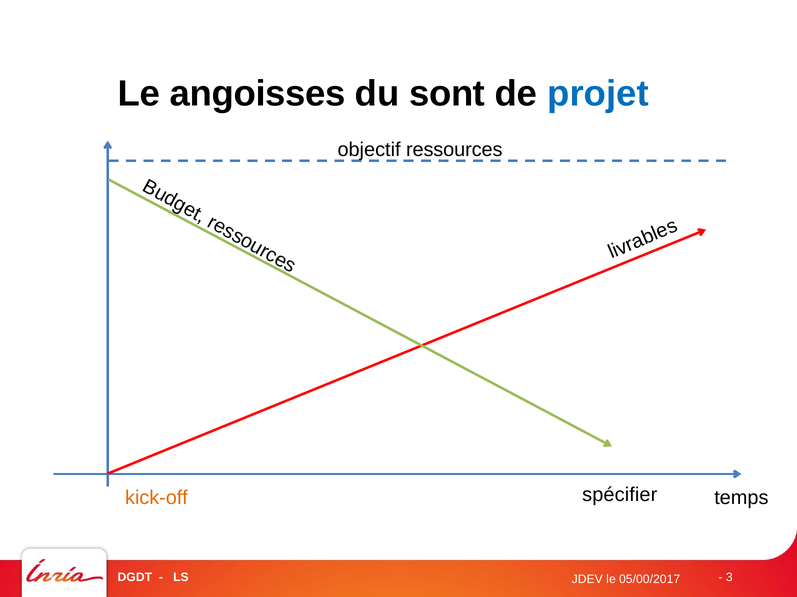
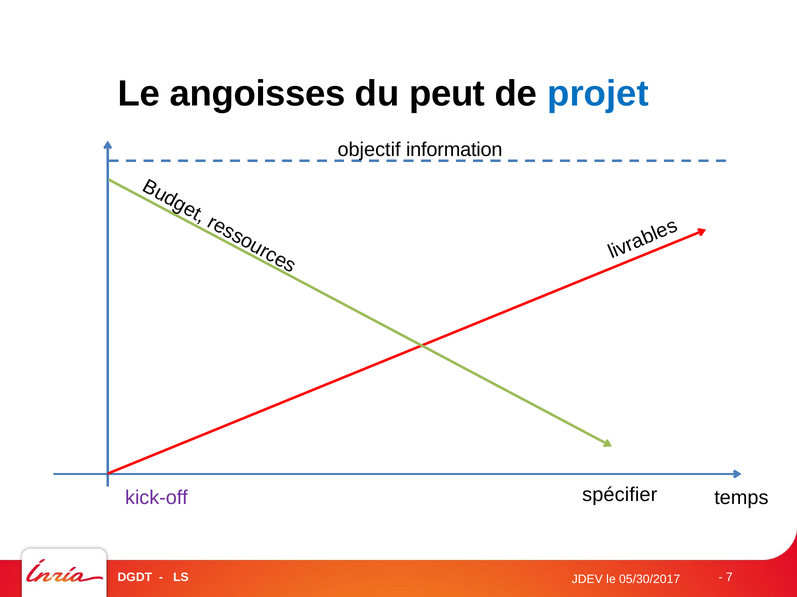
sont: sont -> peut (447, 94)
ressources: ressources -> information (454, 150)
kick-off colour: orange -> purple (156, 498)
3: 3 -> 7 (729, 578)
05/00/2017: 05/00/2017 -> 05/30/2017 (650, 580)
